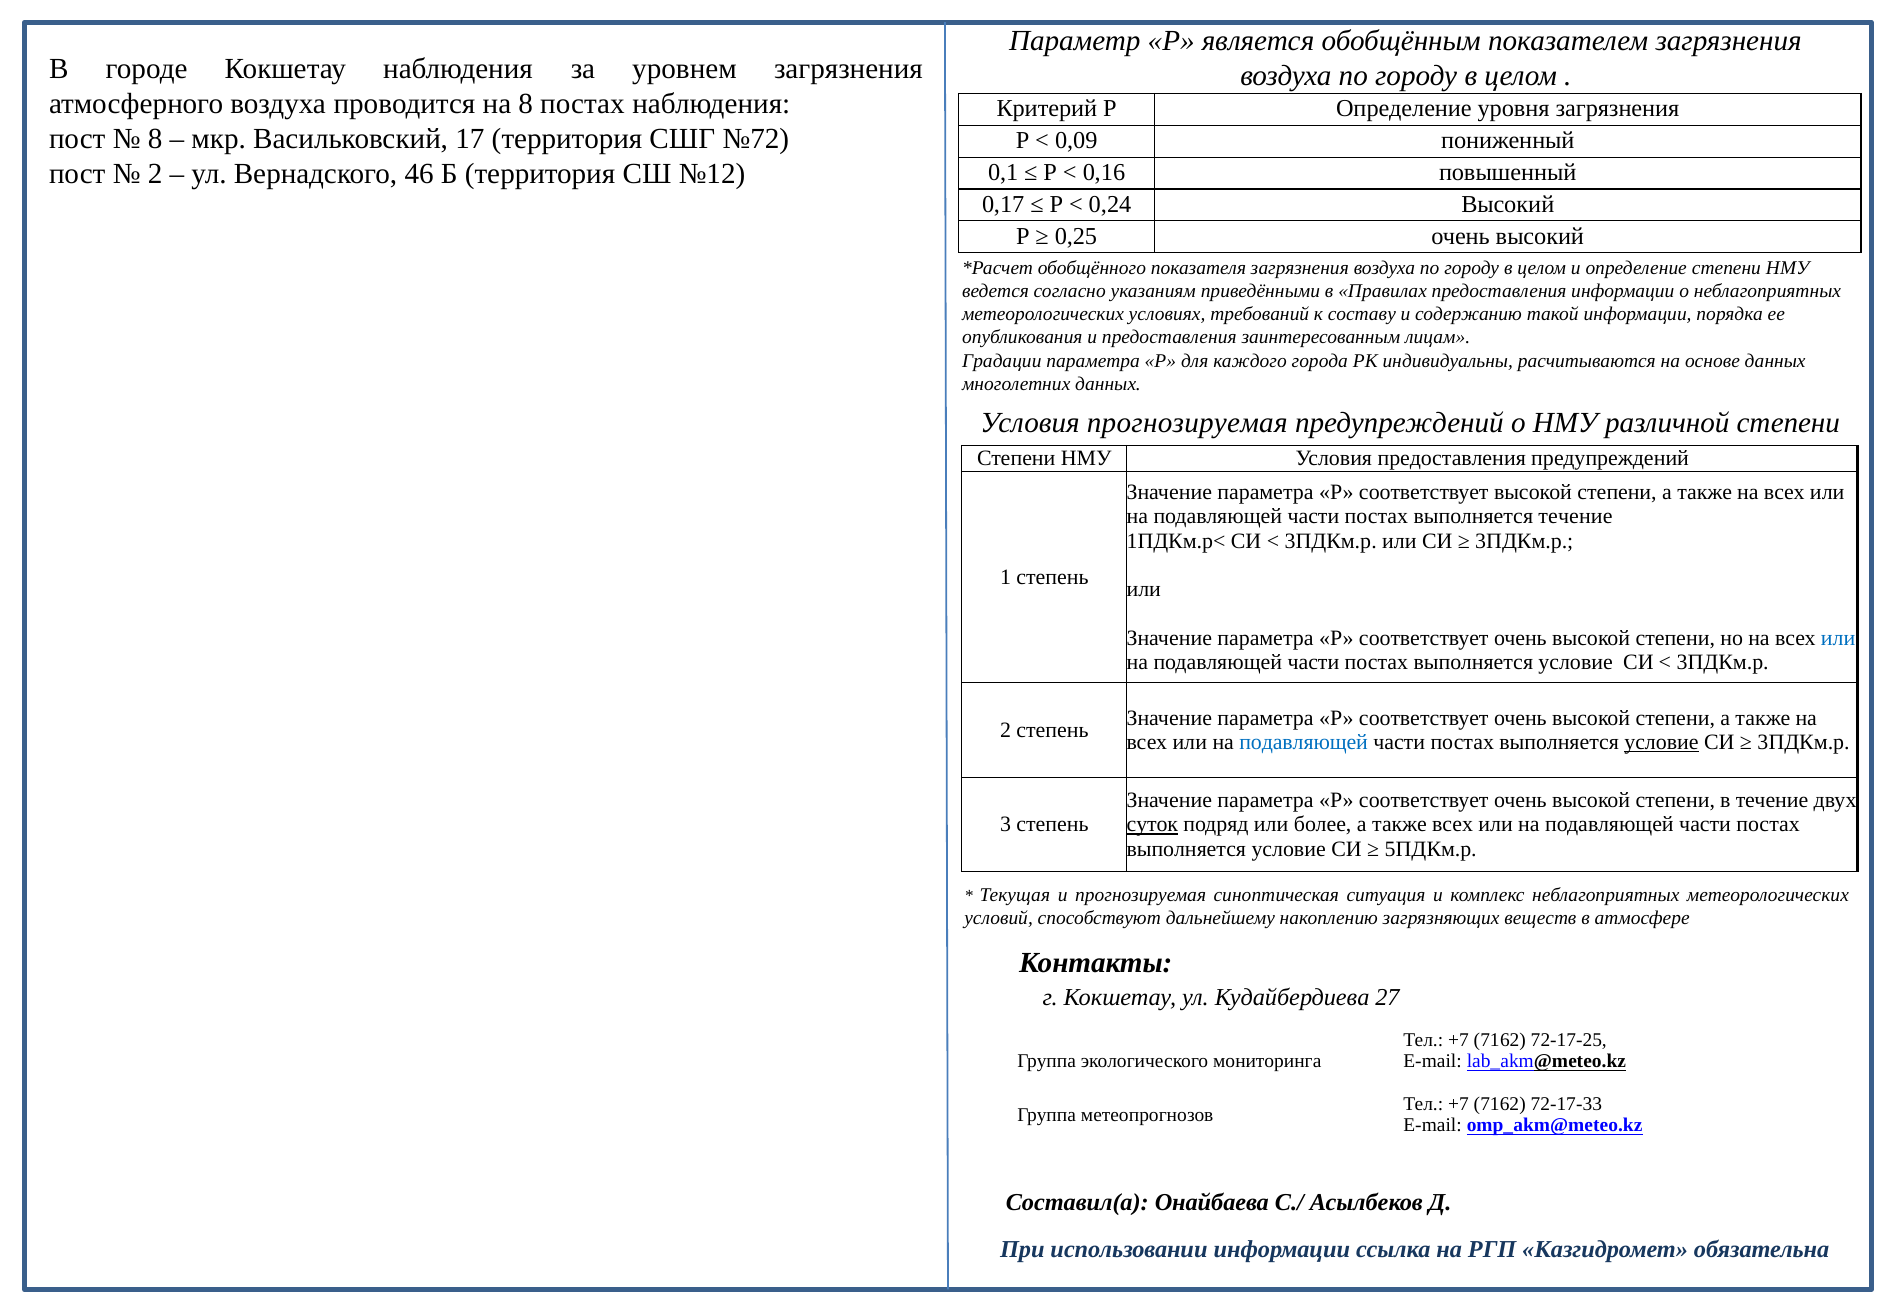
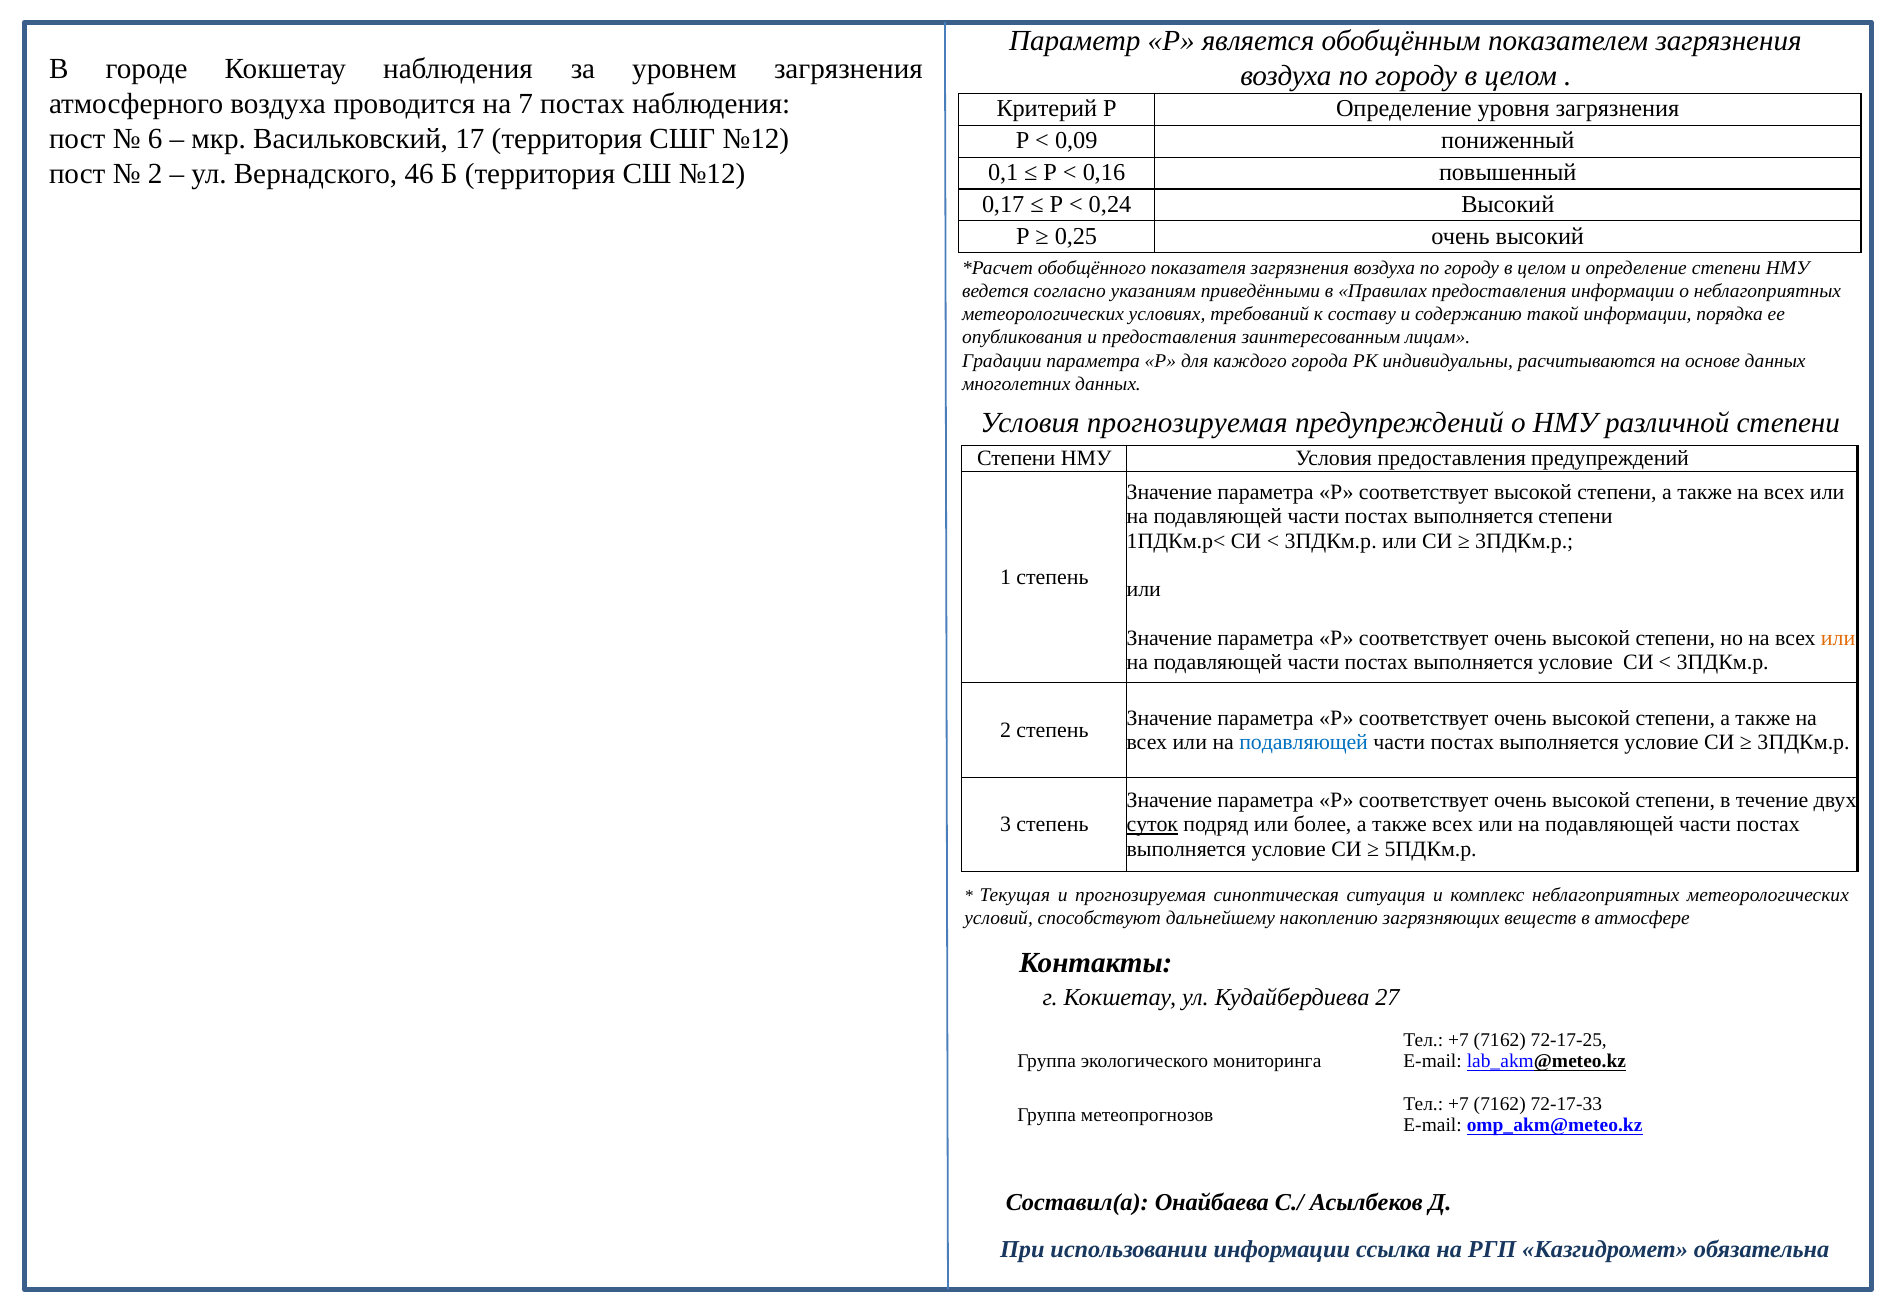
на 8: 8 -> 7 (526, 104)
8: 8 -> 6 (155, 139)
СШГ №72: №72 -> №12 (756, 139)
выполняется течение: течение -> степени (1576, 517)
или colour: blue -> orange (1838, 638)
условие underline: present -> none (1661, 742)
